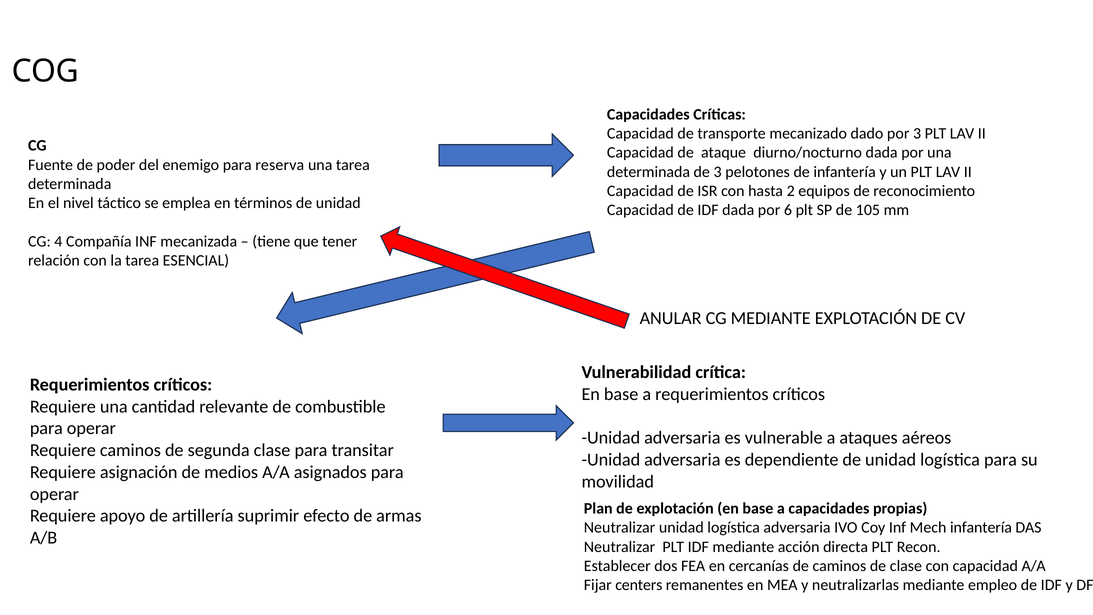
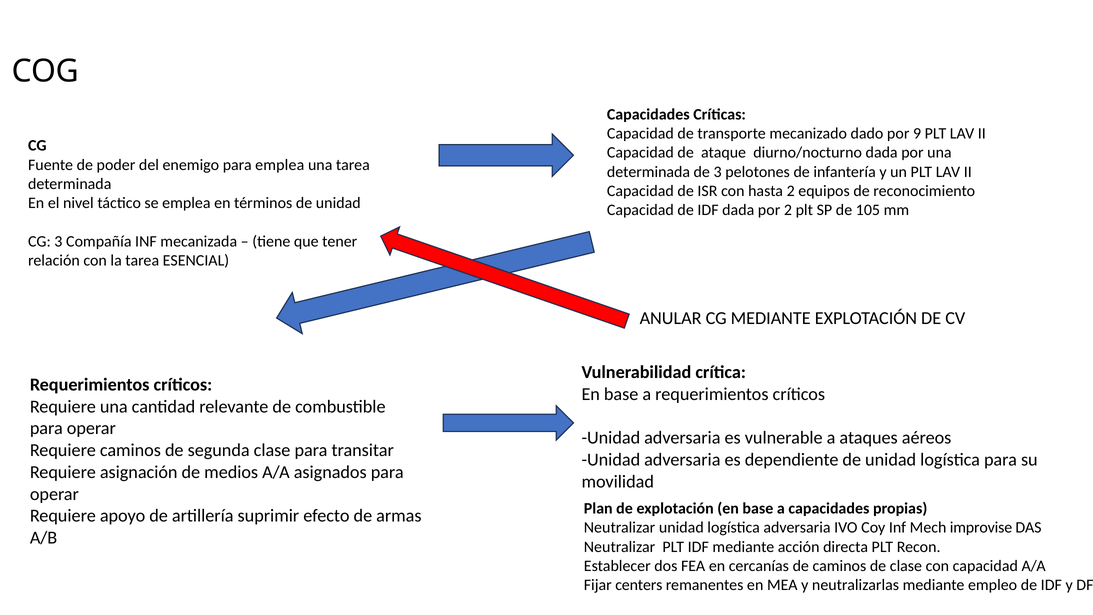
por 3: 3 -> 9 (917, 133)
para reserva: reserva -> emplea (280, 165)
por 6: 6 -> 2 (788, 210)
CG 4: 4 -> 3 (58, 241)
Mech infantería: infantería -> improvise (981, 527)
